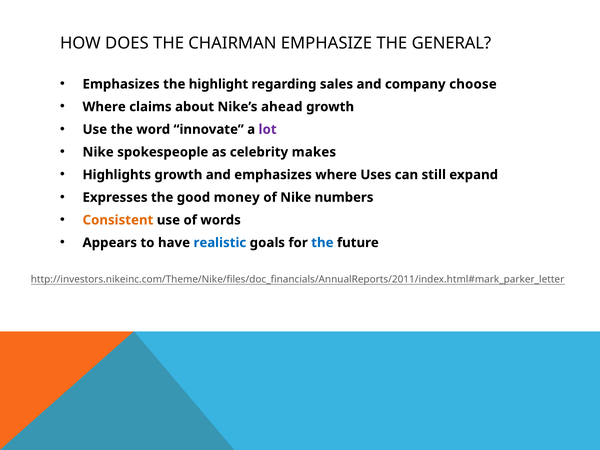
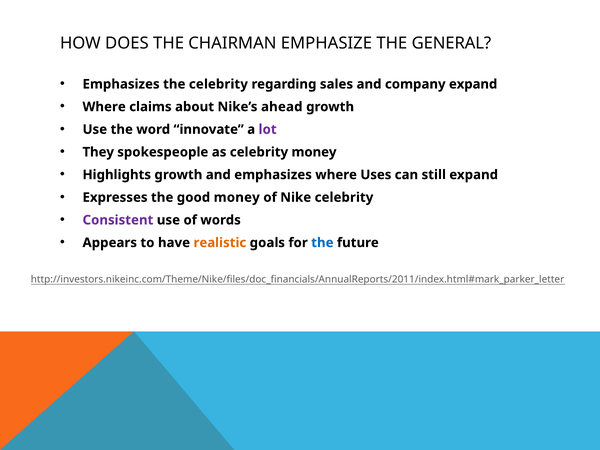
the highlight: highlight -> celebrity (218, 84)
company choose: choose -> expand (473, 84)
Nike: Nike -> They (98, 152)
celebrity makes: makes -> money (314, 152)
Nike numbers: numbers -> celebrity (344, 197)
Consistent colour: orange -> purple (118, 220)
realistic colour: blue -> orange (220, 243)
